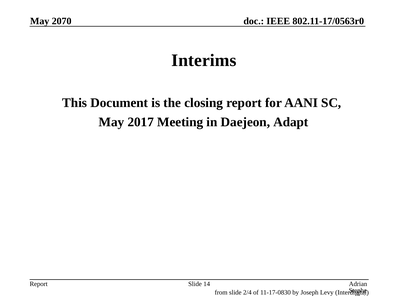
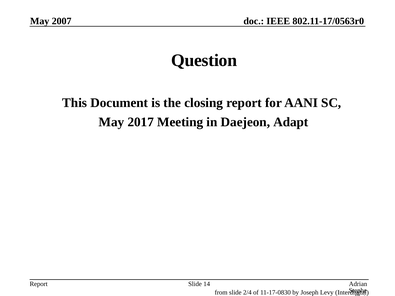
2070: 2070 -> 2007 (62, 21)
Interims: Interims -> Question (204, 60)
